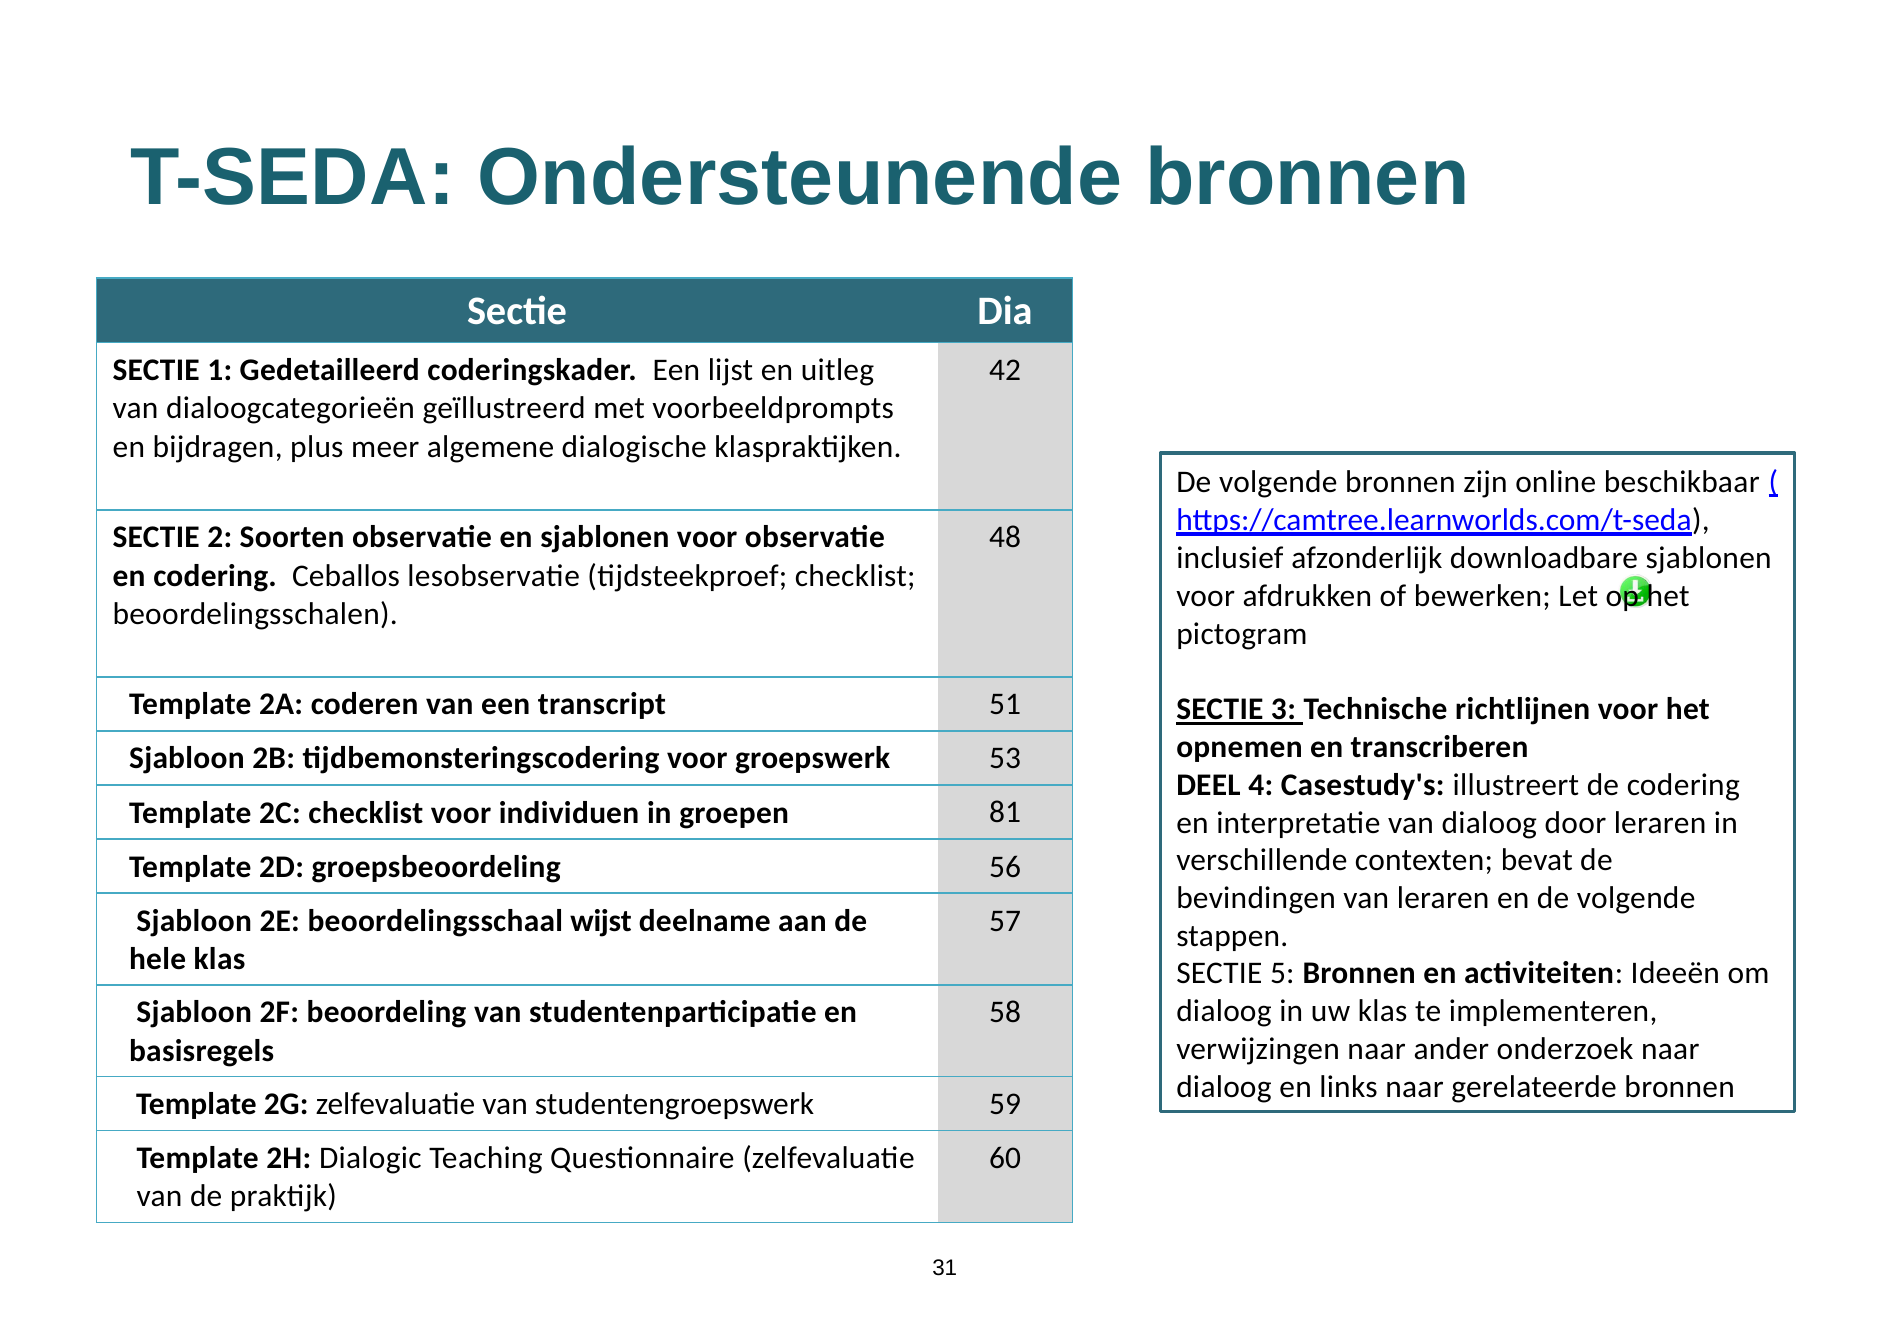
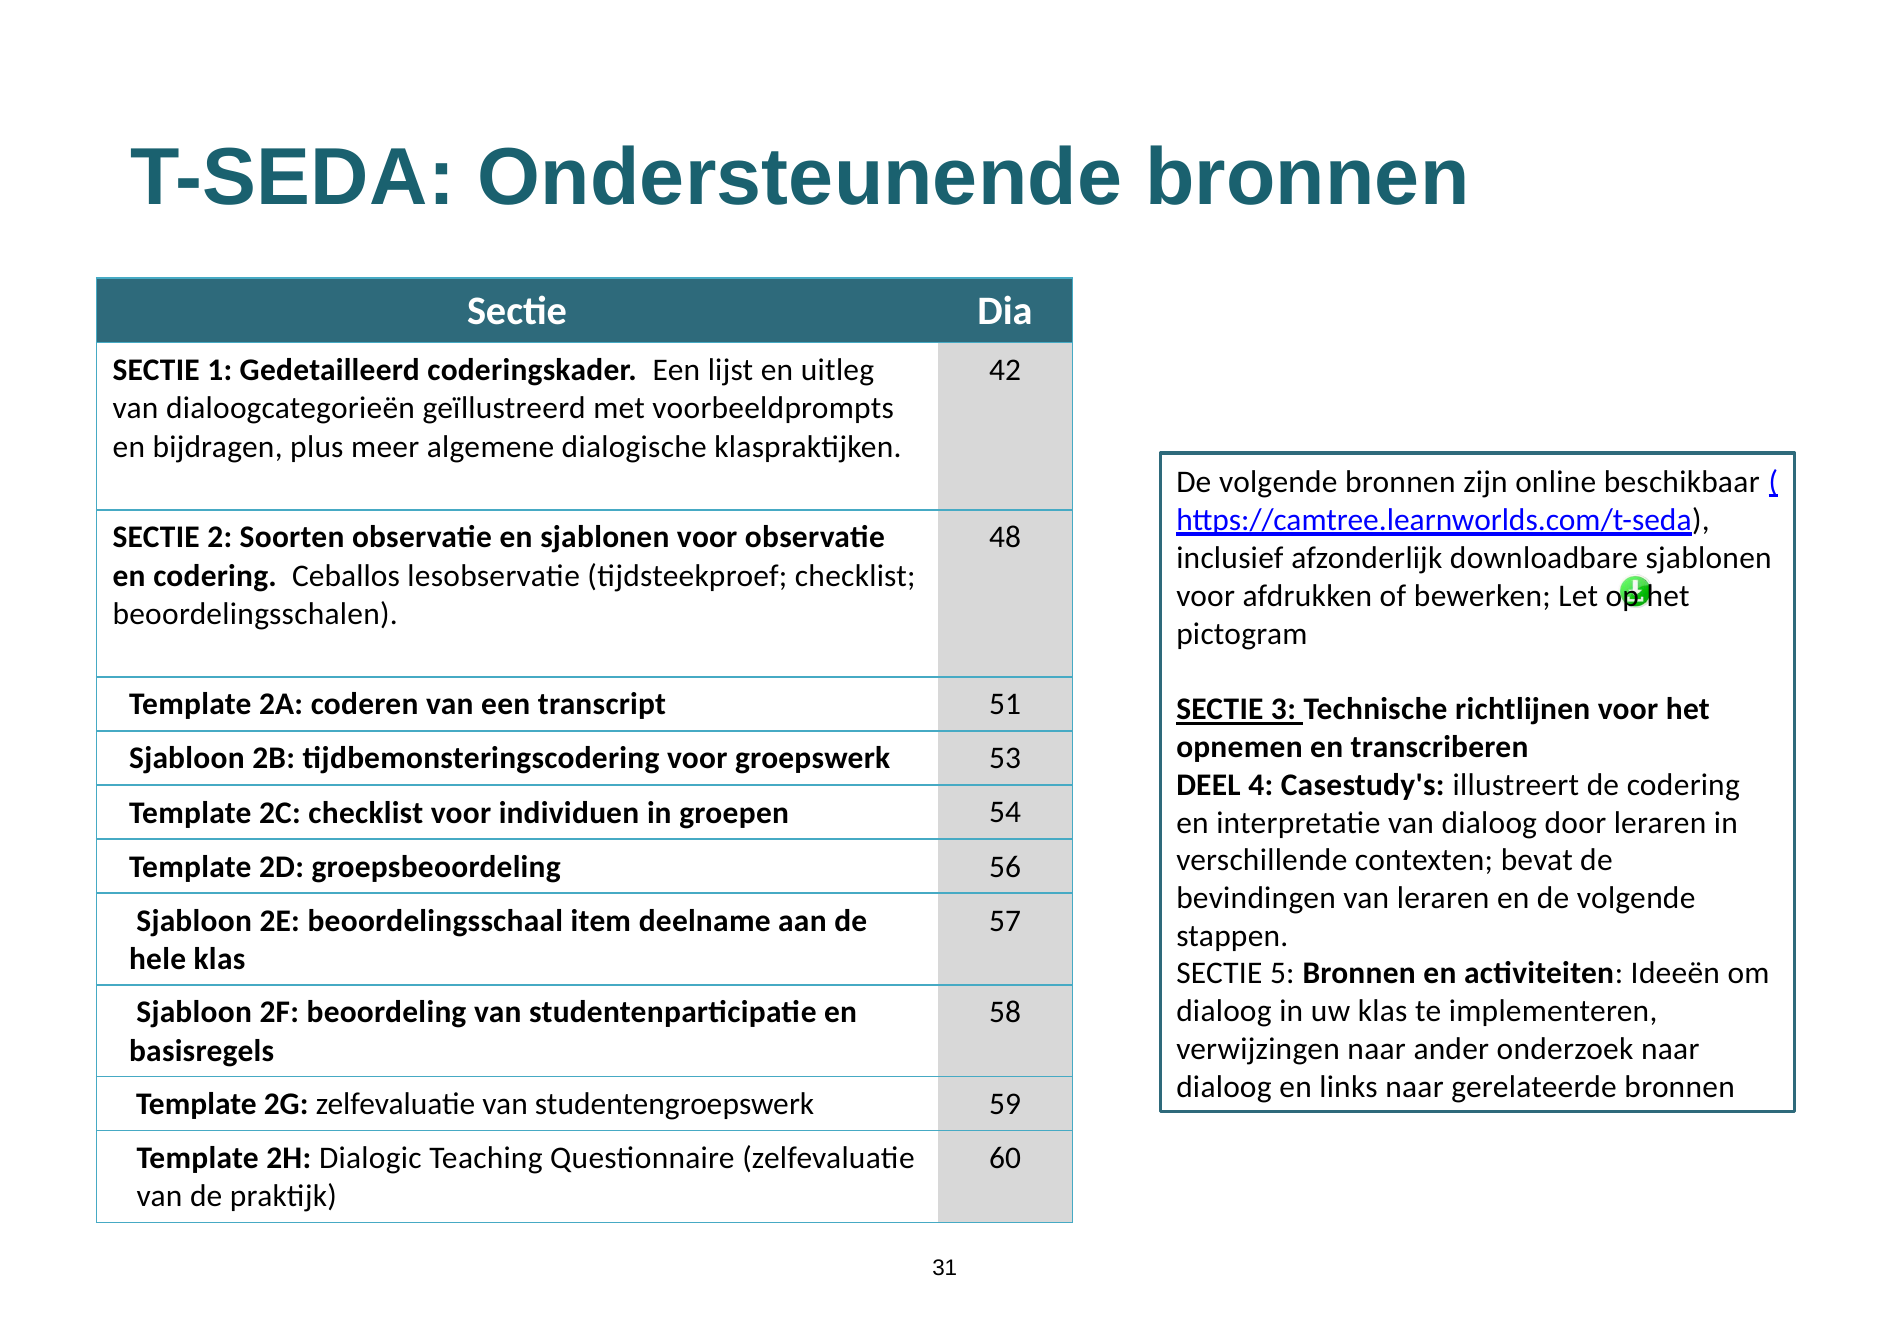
81: 81 -> 54 (1005, 812)
wijst: wijst -> item (601, 921)
